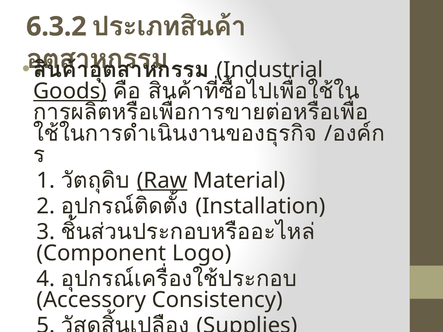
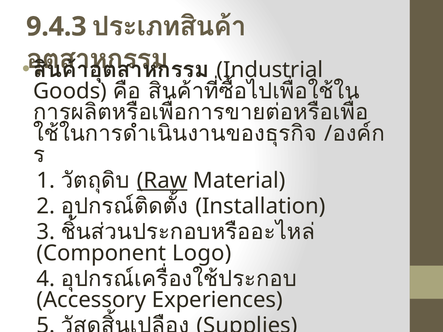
6.3.2: 6.3.2 -> 9.4.3 (56, 27)
Goods underline: present -> none (70, 91)
Consistency: Consistency -> Experiences (217, 300)
